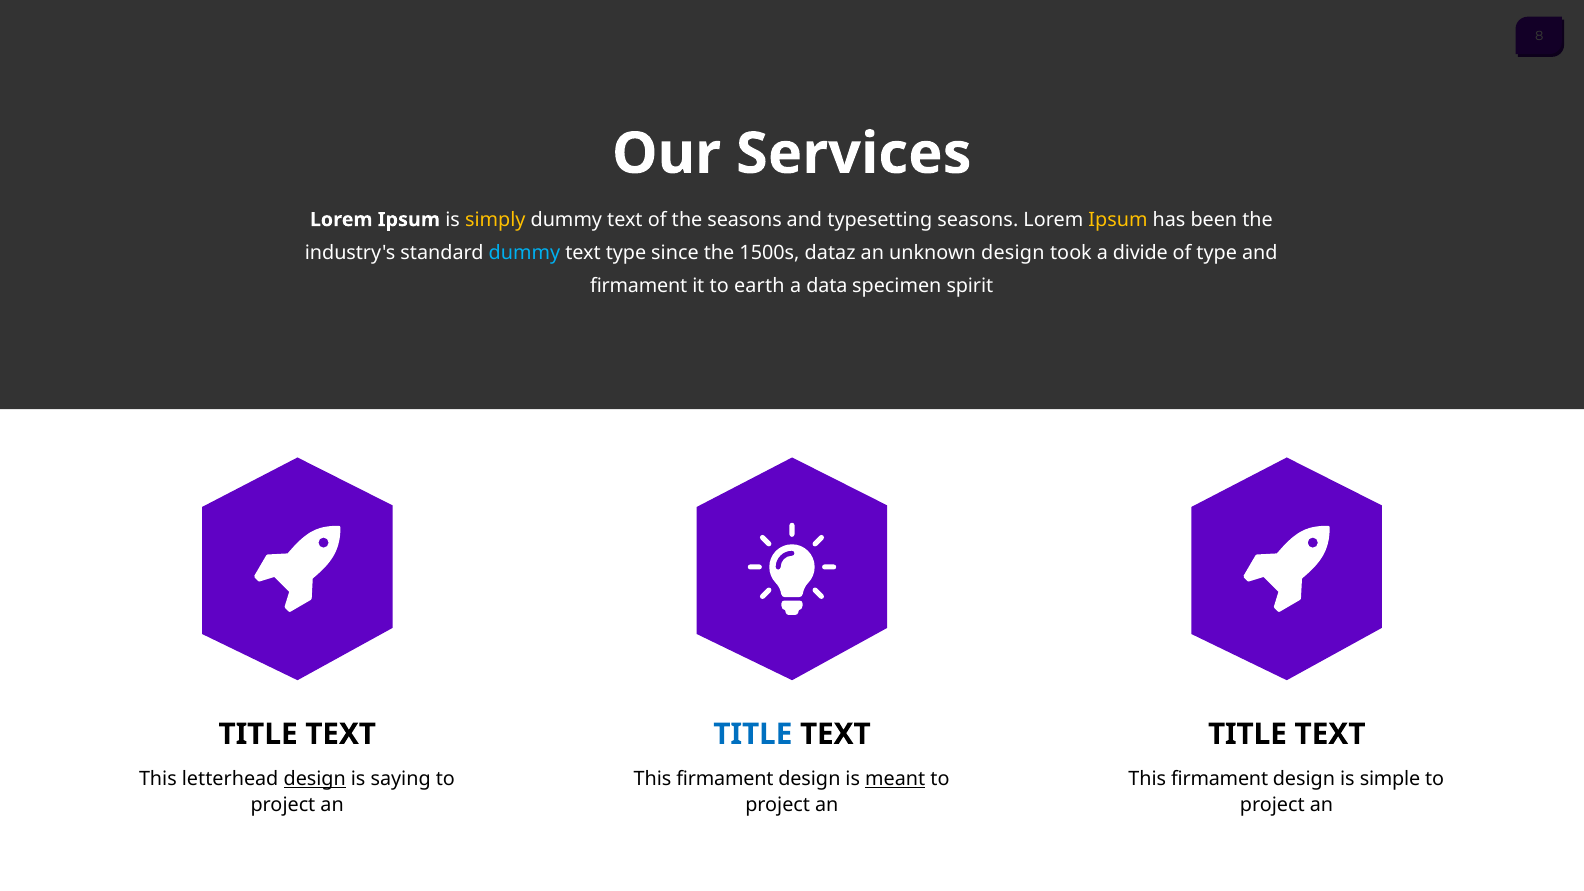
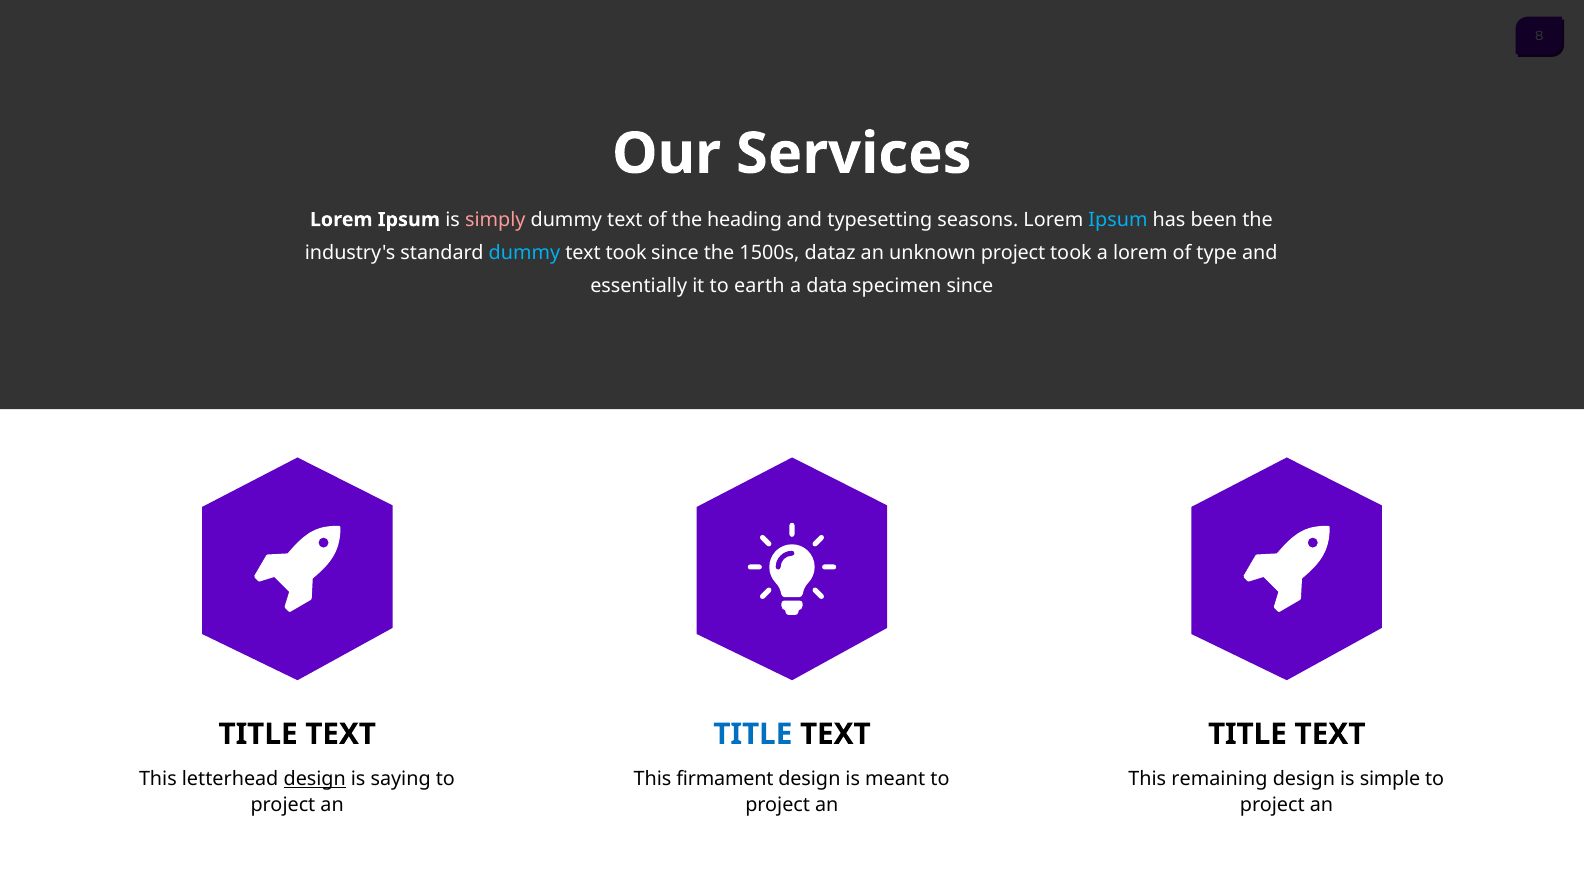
simply colour: yellow -> pink (495, 220)
the seasons: seasons -> heading (745, 220)
Ipsum colour: yellow -> light blue (1118, 220)
text type: type -> took (626, 253)
unknown design: design -> project (1013, 253)
a divide: divide -> lorem (1140, 253)
firmament: firmament -> essentially (639, 286)
specimen spirit: spirit -> since (970, 286)
meant underline: present -> none (895, 779)
firmament: firmament -> remaining (1219, 779)
